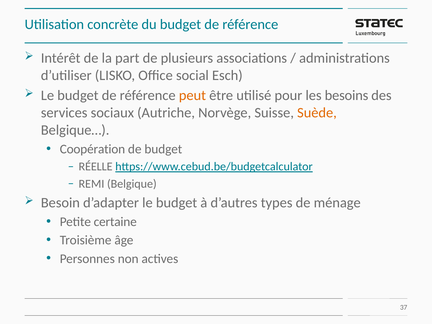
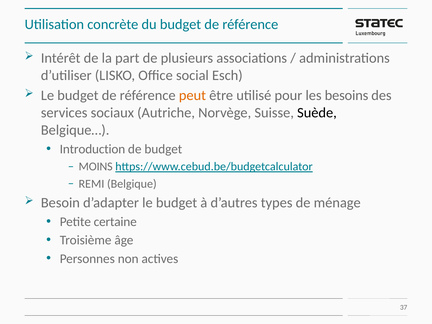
Suède colour: orange -> black (317, 113)
Coopération: Coopération -> Introduction (92, 149)
RÉELLE: RÉELLE -> MOINS (96, 167)
